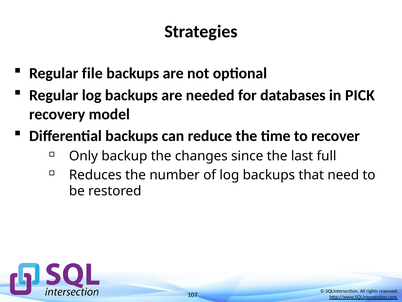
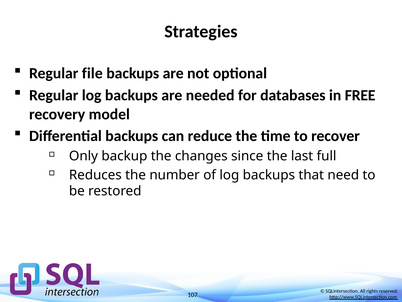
PICK: PICK -> FREE (360, 95)
